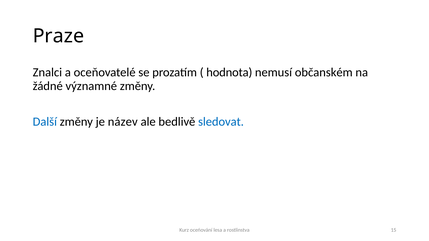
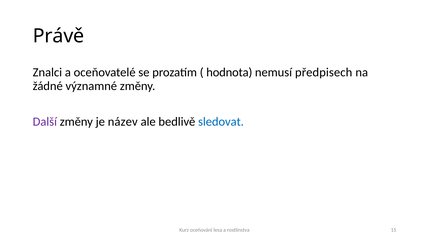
Praze: Praze -> Právě (58, 36)
občanském: občanském -> předpisech (324, 73)
Další colour: blue -> purple (45, 122)
